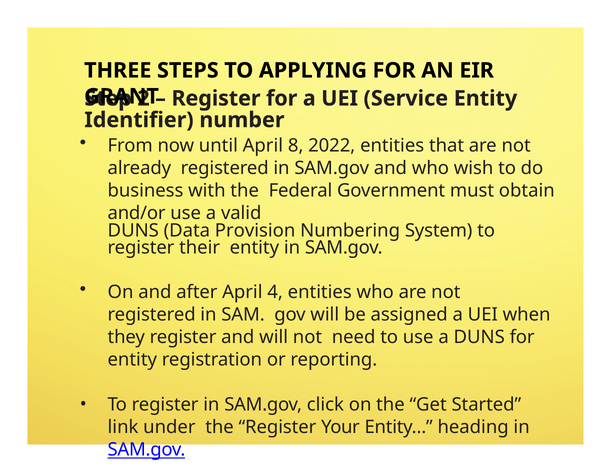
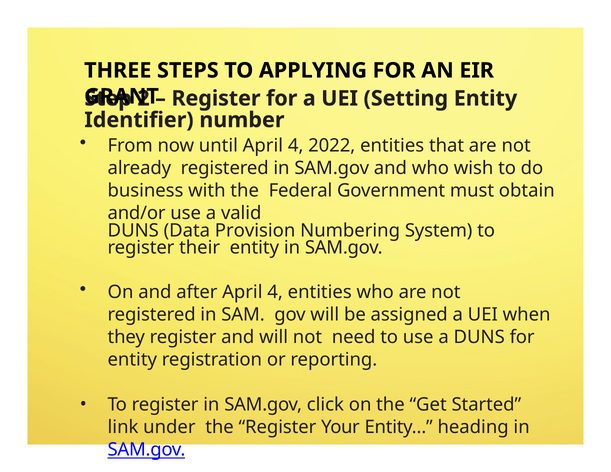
Service: Service -> Setting (406, 98)
until April 8: 8 -> 4 (296, 146)
